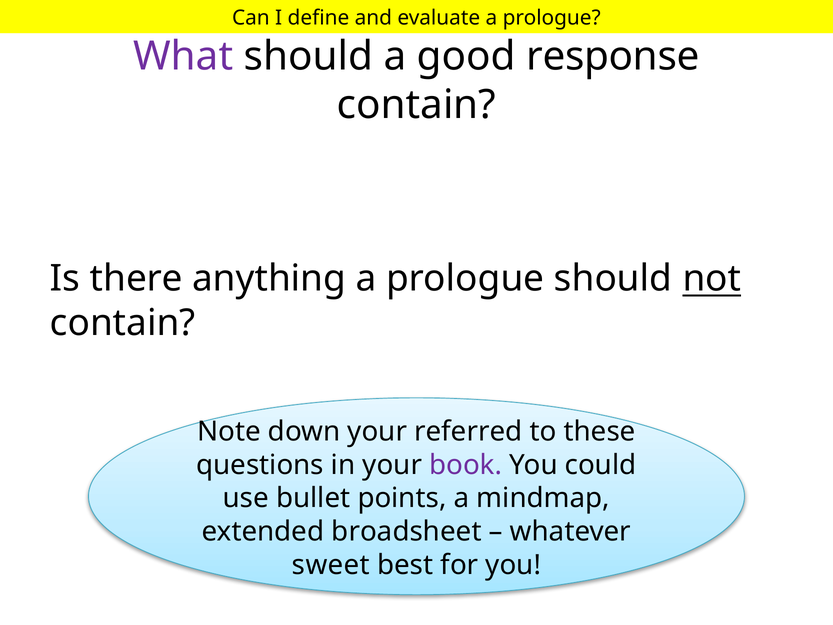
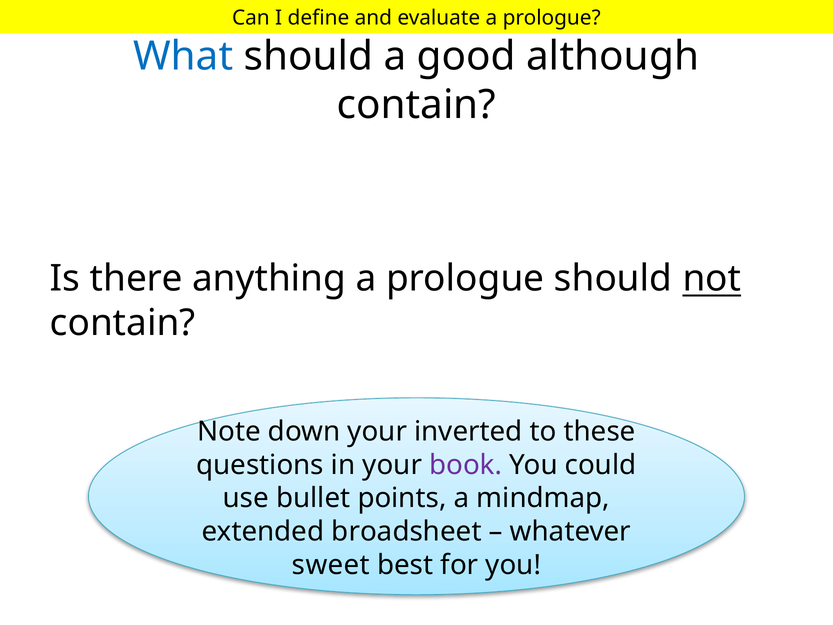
What colour: purple -> blue (183, 56)
response: response -> although (613, 56)
referred: referred -> inverted (468, 431)
